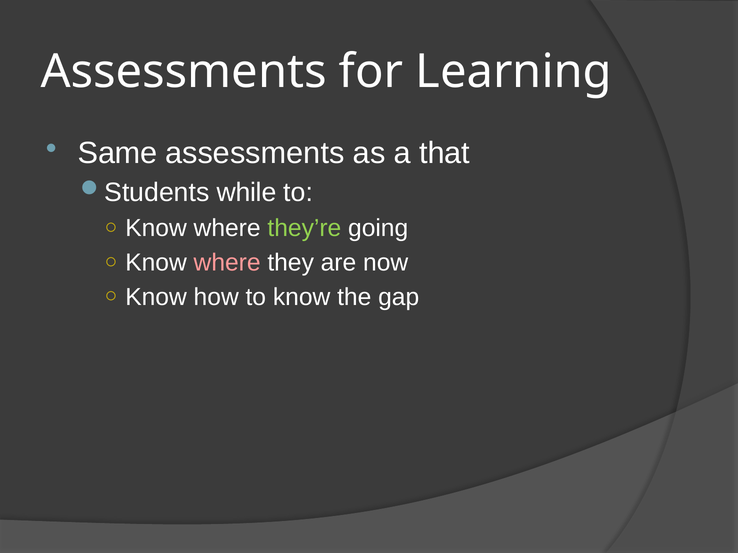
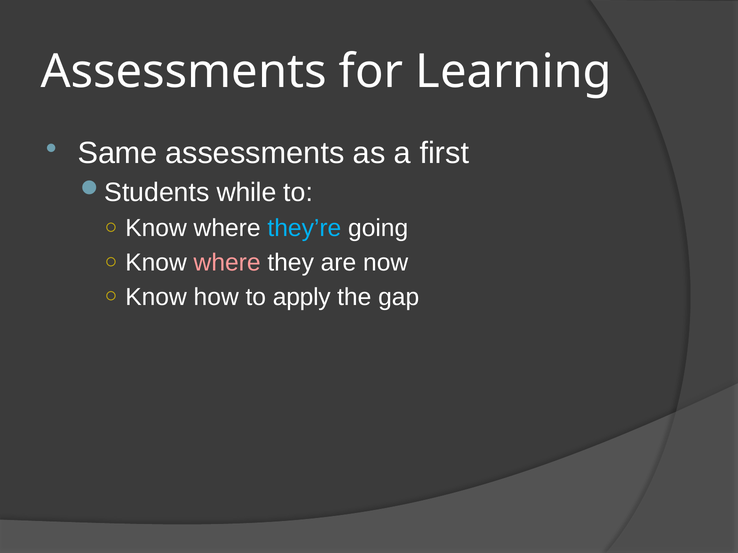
that: that -> first (444, 153)
they’re colour: light green -> light blue (304, 228)
to know: know -> apply (302, 297)
